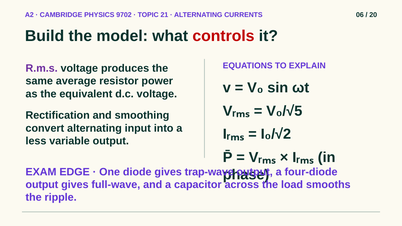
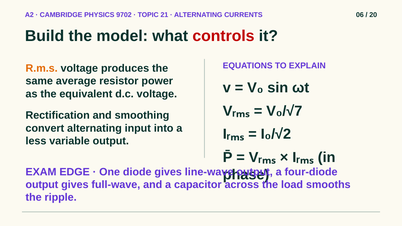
R.m.s colour: purple -> orange (42, 68)
V₀/√5: V₀/√5 -> V₀/√7 (284, 111)
trap-wave: trap-wave -> line-wave (209, 172)
